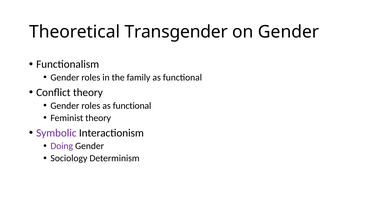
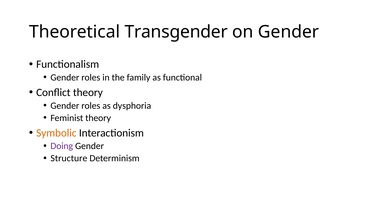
roles as functional: functional -> dysphoria (132, 106)
Symbolic colour: purple -> orange (56, 133)
Sociology: Sociology -> Structure (69, 159)
